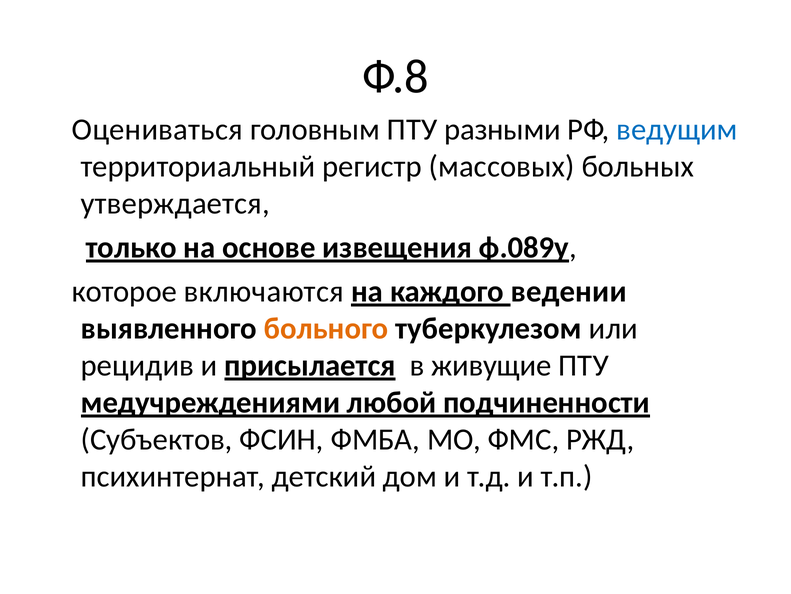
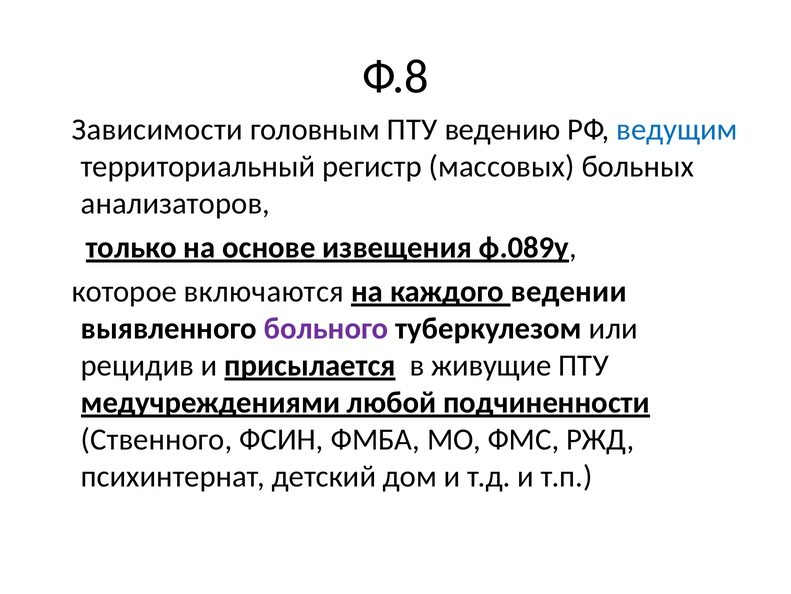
Оцениваться: Оцениваться -> Зависимости (157, 130)
разными: разными -> ведению (503, 130)
утверждается: утверждается -> анализаторов (175, 203)
больного colour: orange -> purple (326, 328)
Субъектов: Субъектов -> Ственного (157, 439)
